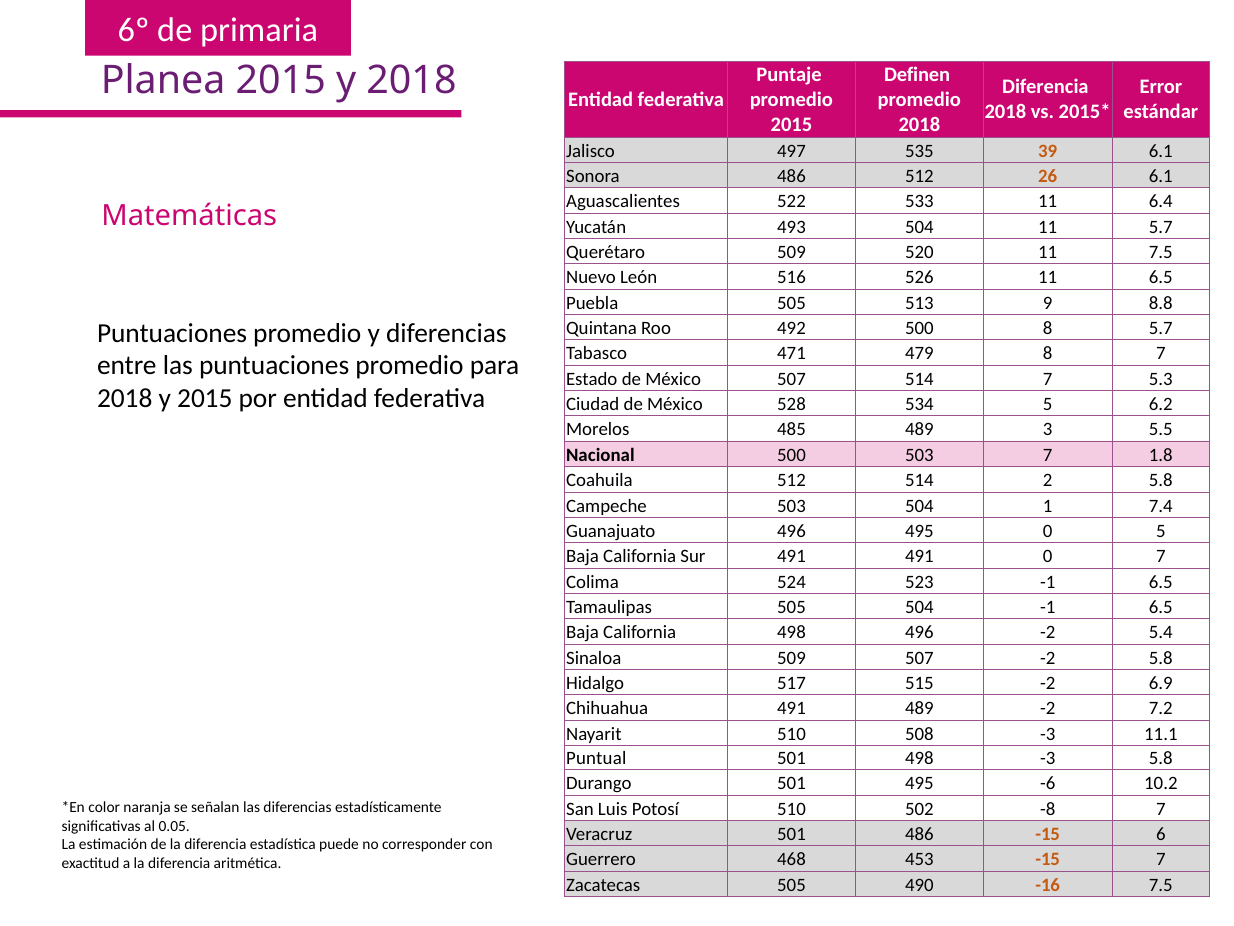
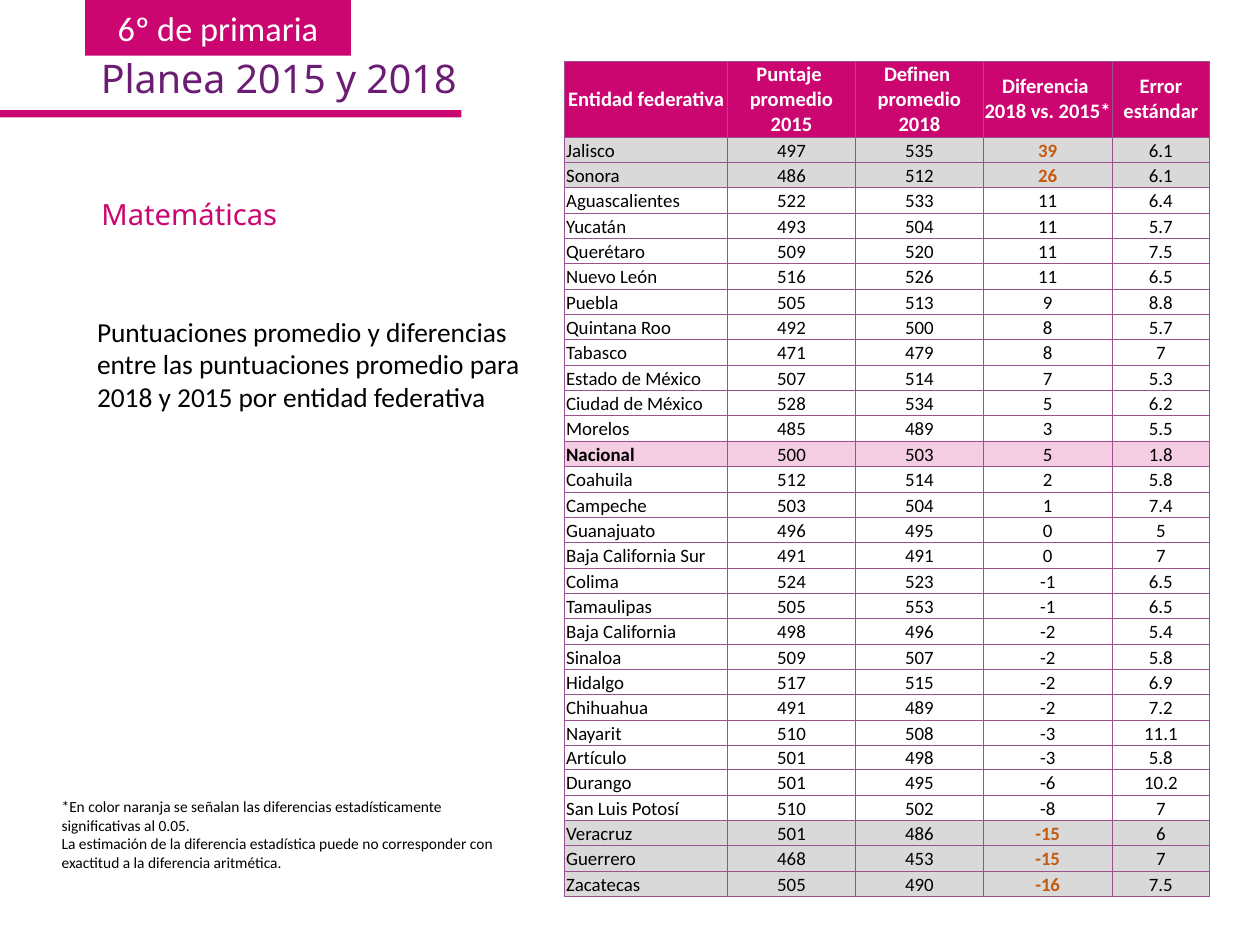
503 7: 7 -> 5 (1048, 455)
505 504: 504 -> 553 (919, 607)
Puntual: Puntual -> Artículo (596, 758)
